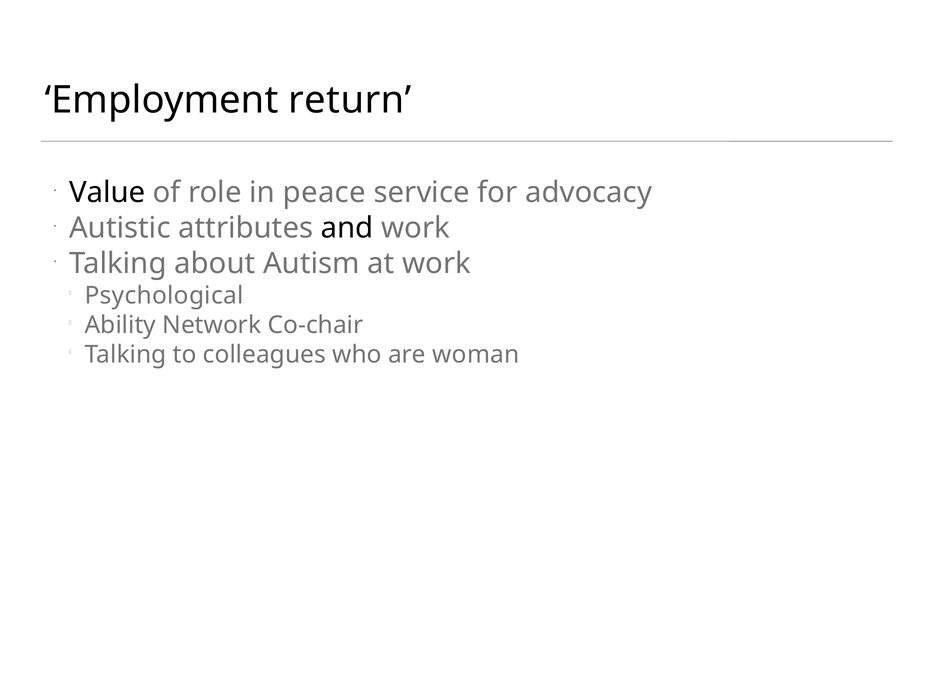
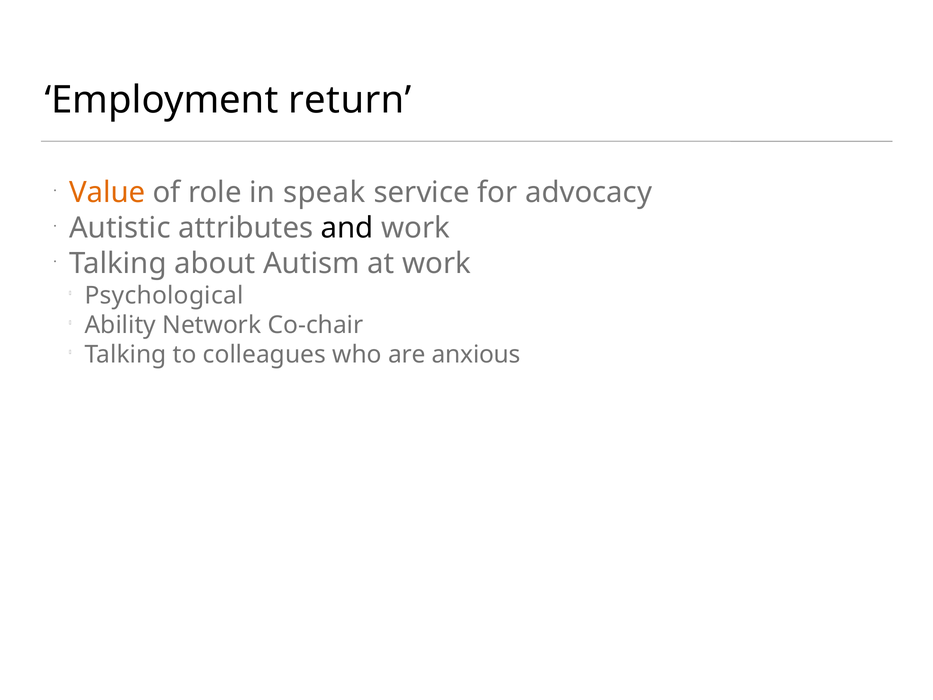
Value colour: black -> orange (107, 193)
peace: peace -> speak (324, 193)
woman: woman -> anxious (476, 354)
